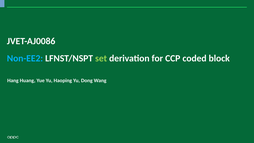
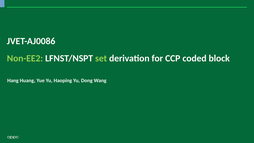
Non-EE2 colour: light blue -> light green (25, 58)
